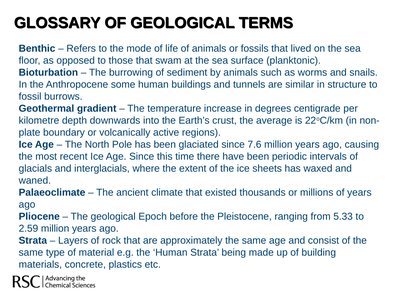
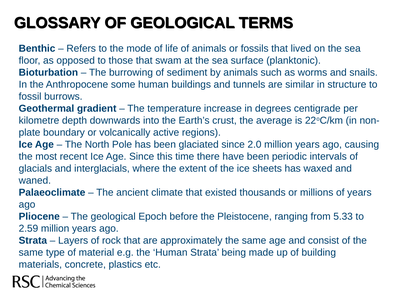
7.6: 7.6 -> 2.0 (254, 144)
